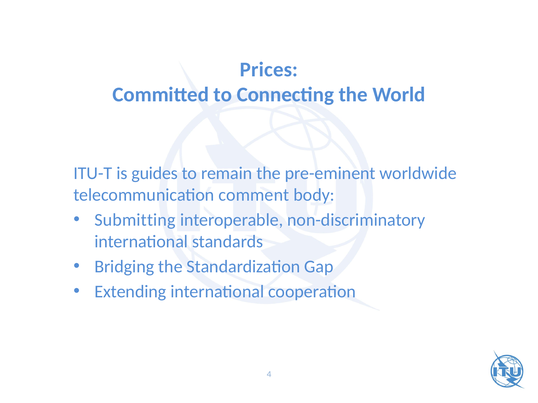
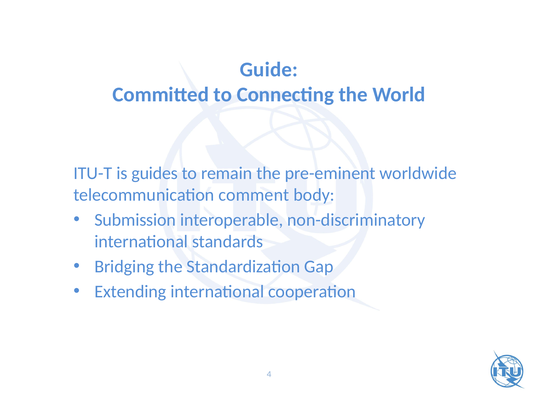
Prices: Prices -> Guide (269, 70)
Submitting: Submitting -> Submission (135, 220)
